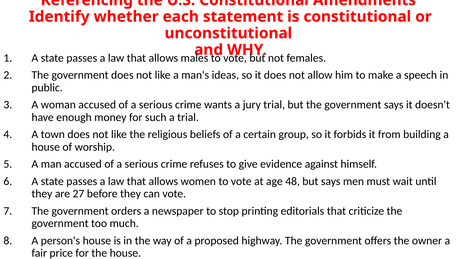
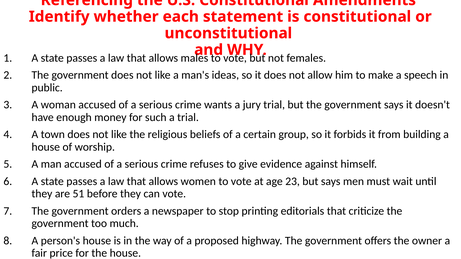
48: 48 -> 23 (293, 182)
27: 27 -> 51 (78, 194)
